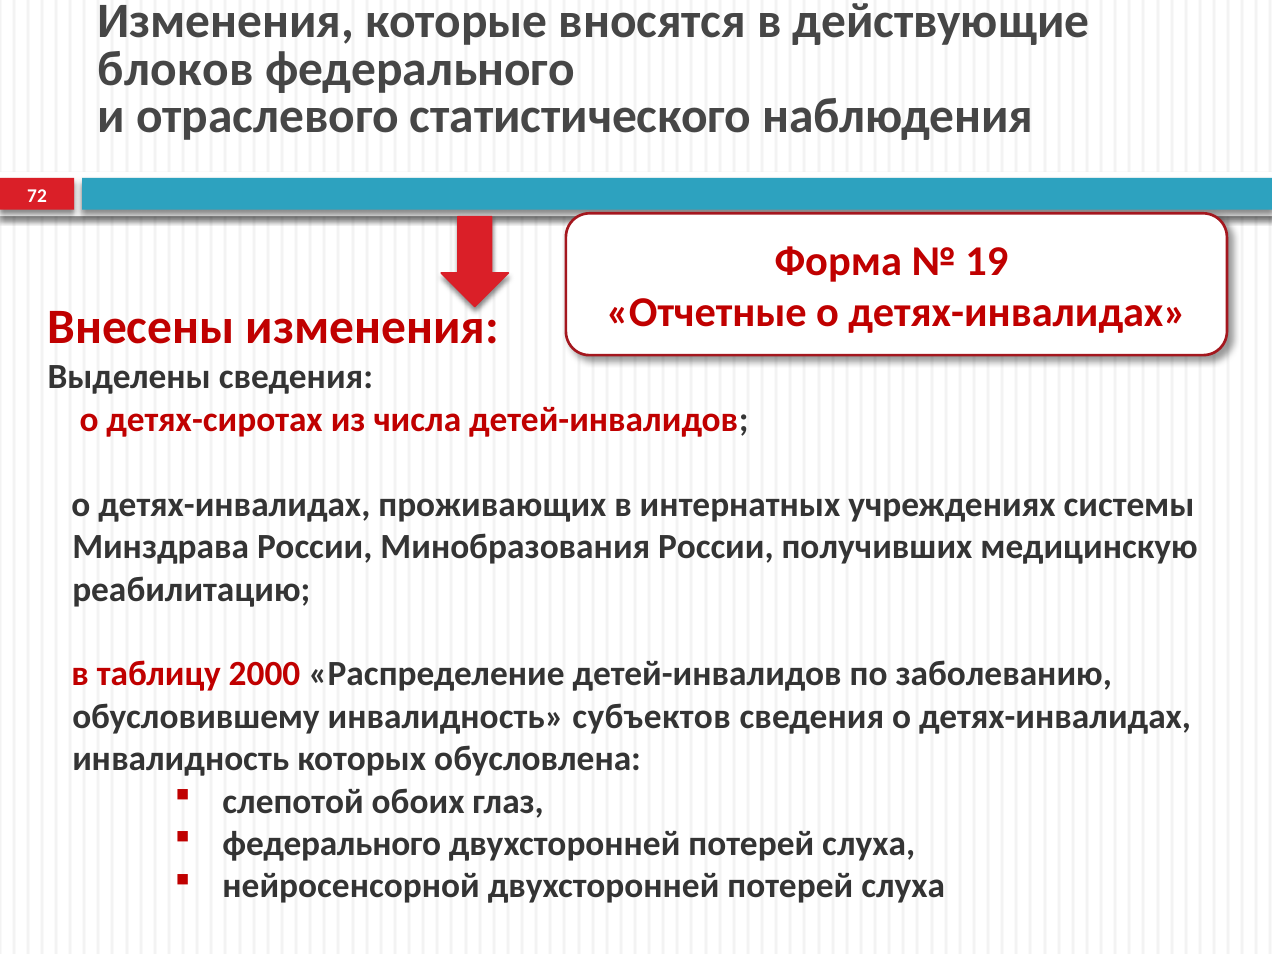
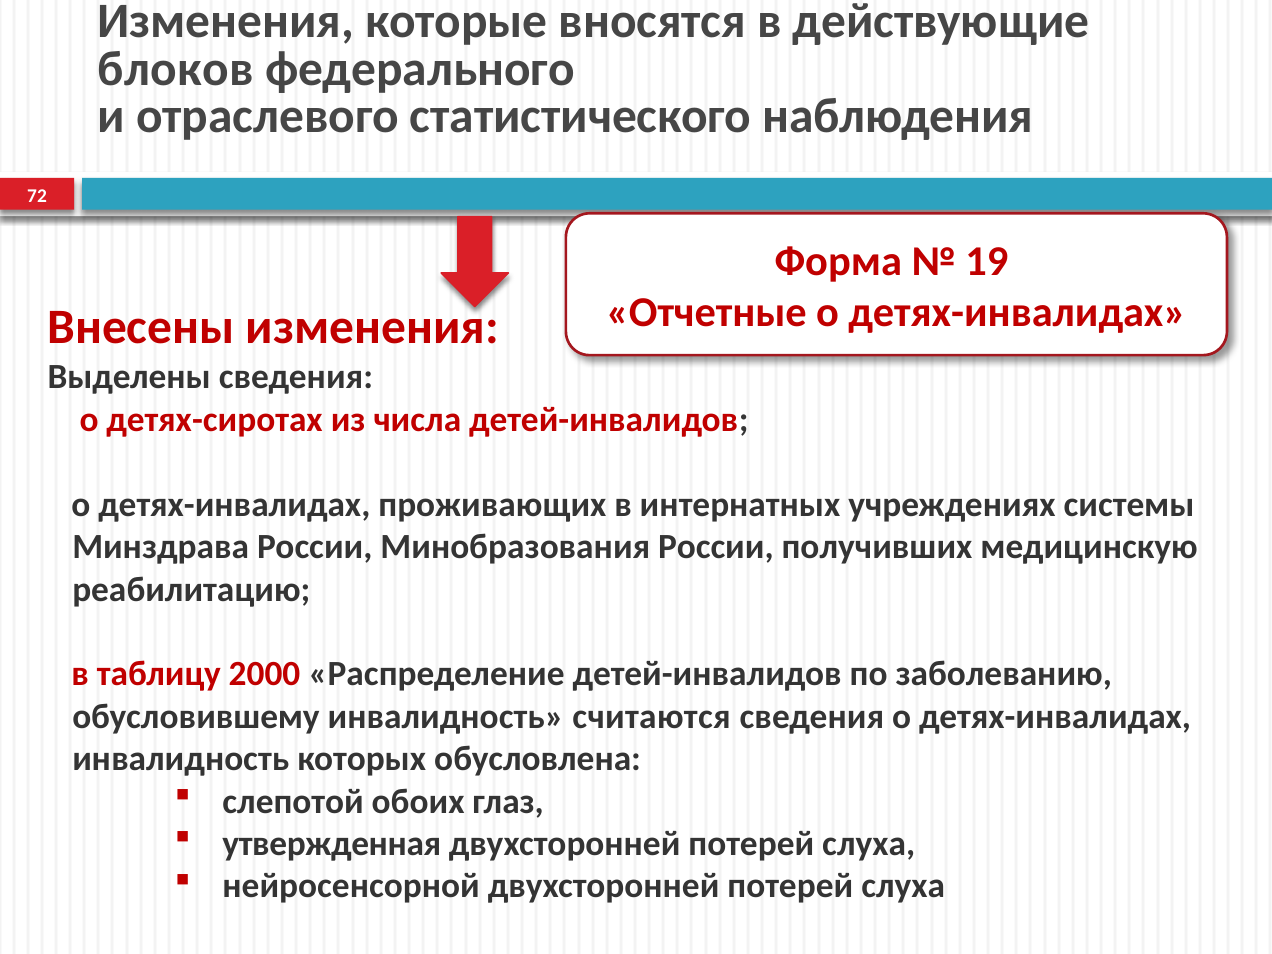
субъектов: субъектов -> считаются (652, 717)
федерального: федерального -> утвержденная (332, 844)
